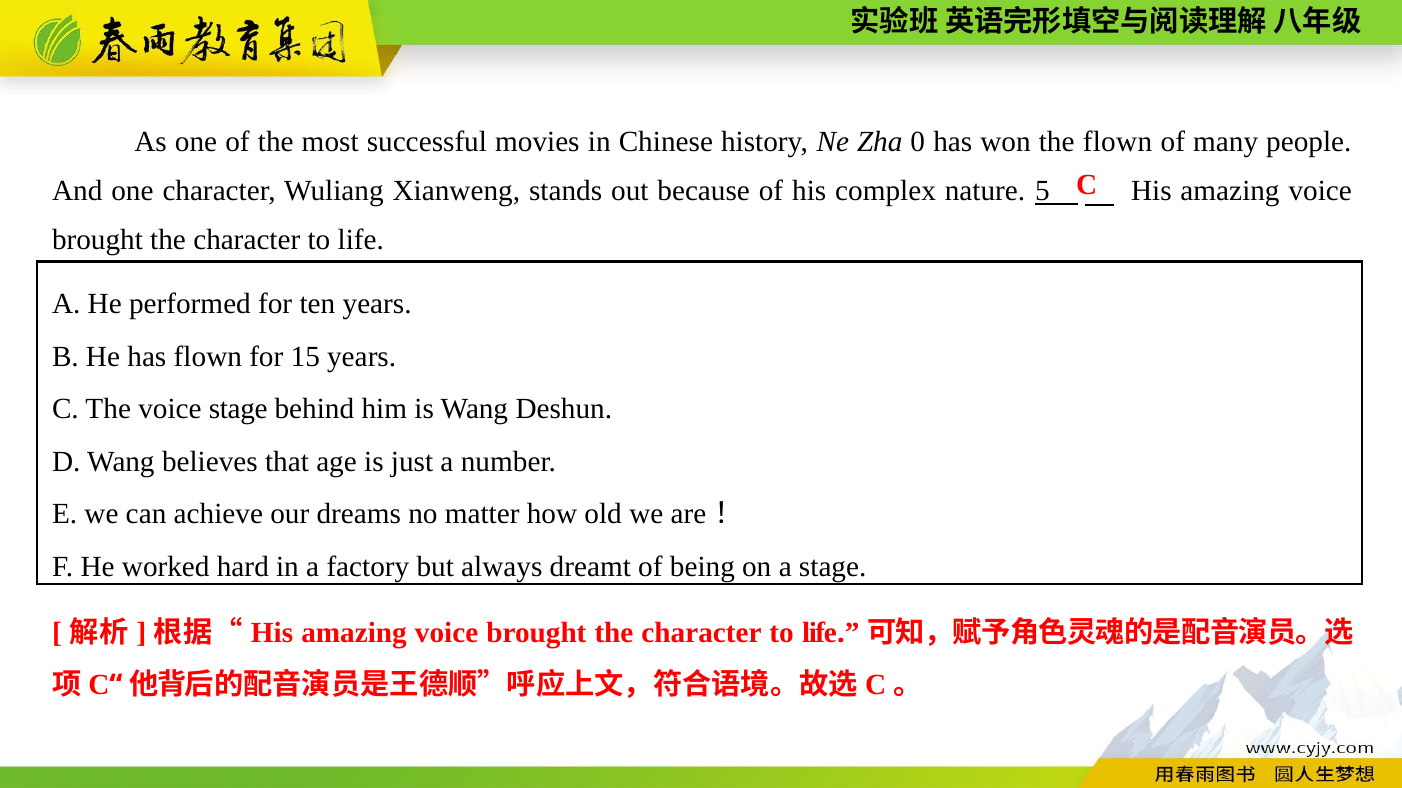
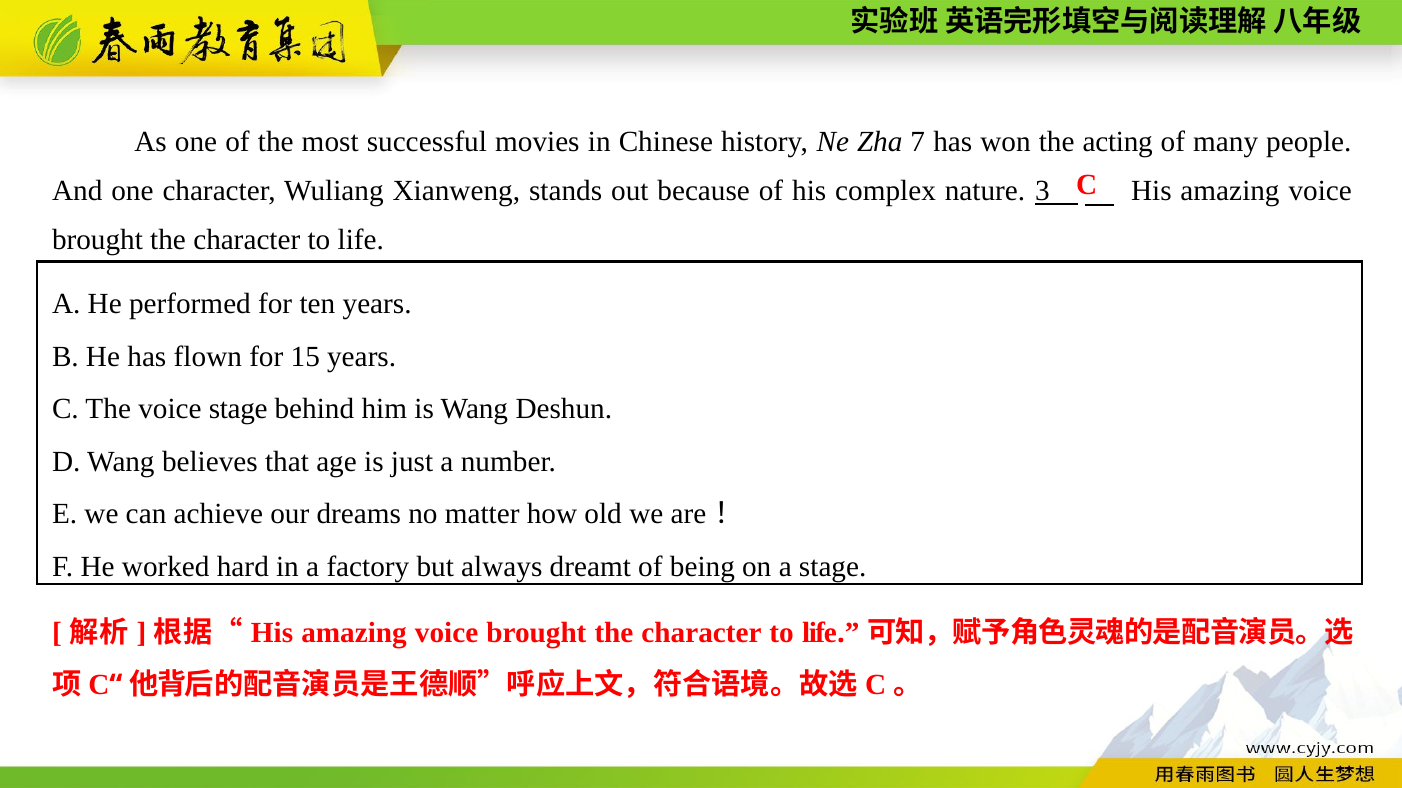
0: 0 -> 7 (918, 142)
the flown: flown -> acting (1118, 142)
5: 5 -> 3 (1042, 191)
